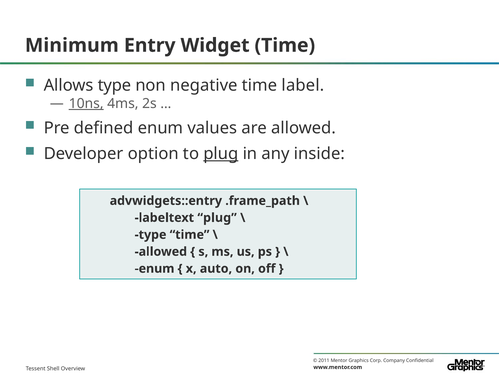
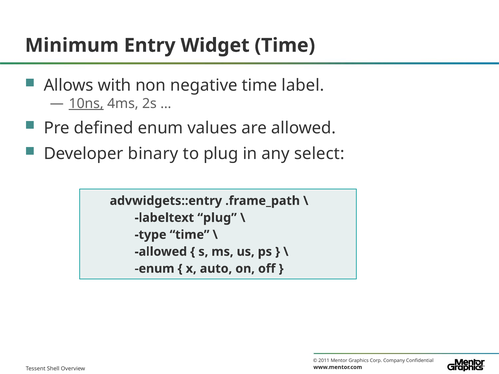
Allows type: type -> with (115, 85)
option: option -> binary (153, 154)
plug underline: present -> none (221, 154)
inside: inside -> select (319, 154)
